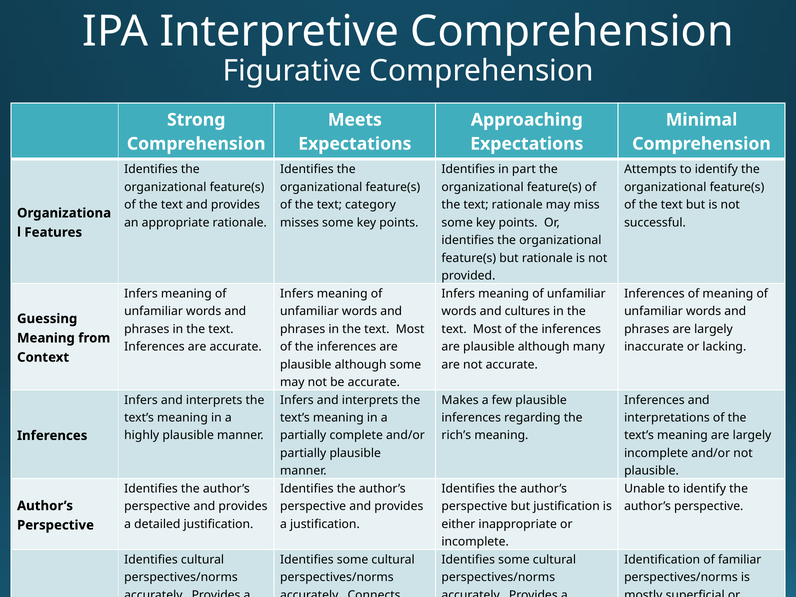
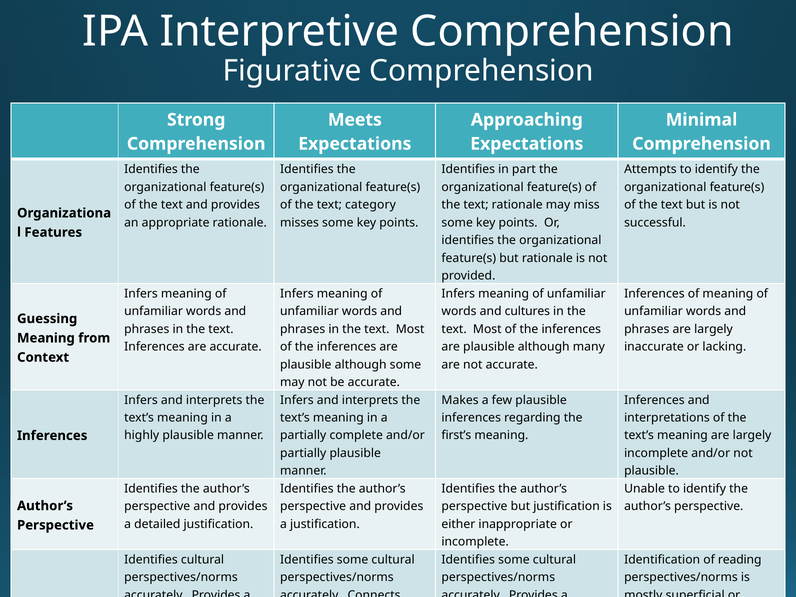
rich’s: rich’s -> first’s (456, 435)
familiar: familiar -> reading (740, 560)
